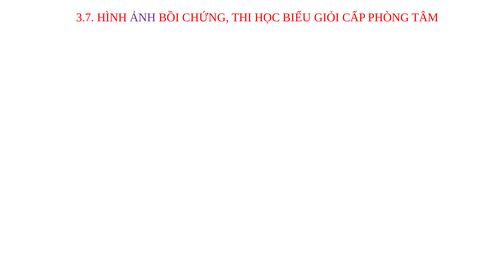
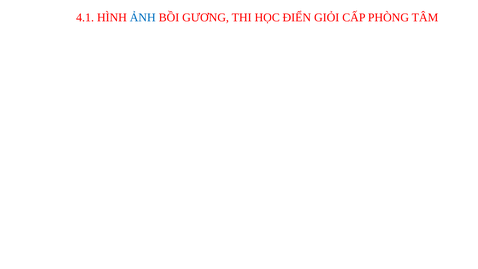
3.7: 3.7 -> 4.1 (85, 18)
ẢNH colour: purple -> blue (143, 18)
CHỨNG: CHỨNG -> GƯƠNG (206, 18)
BIỂU: BIỂU -> ĐIỂN (297, 18)
